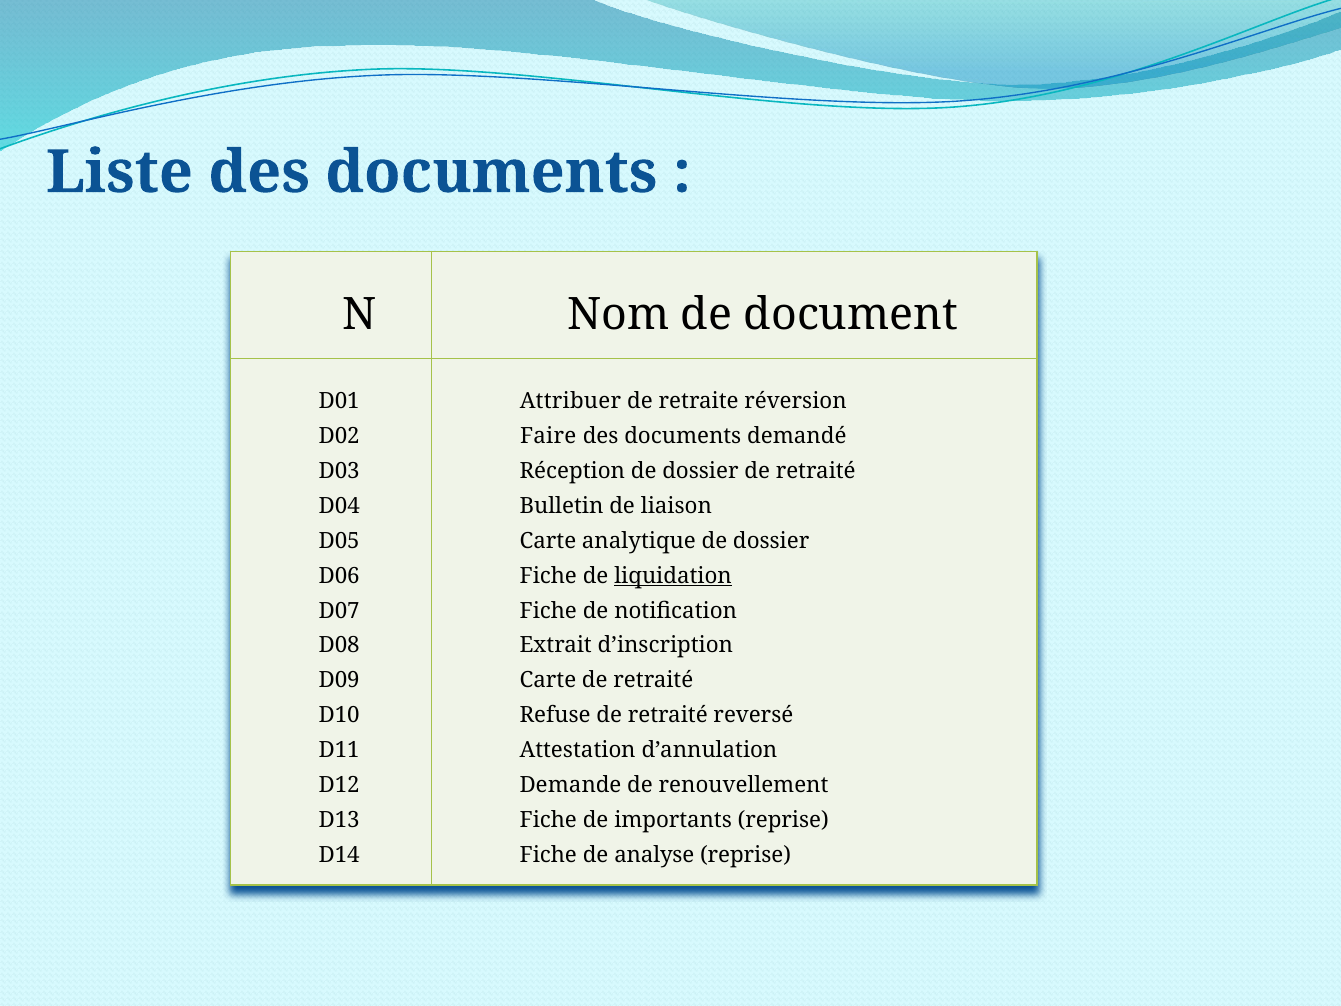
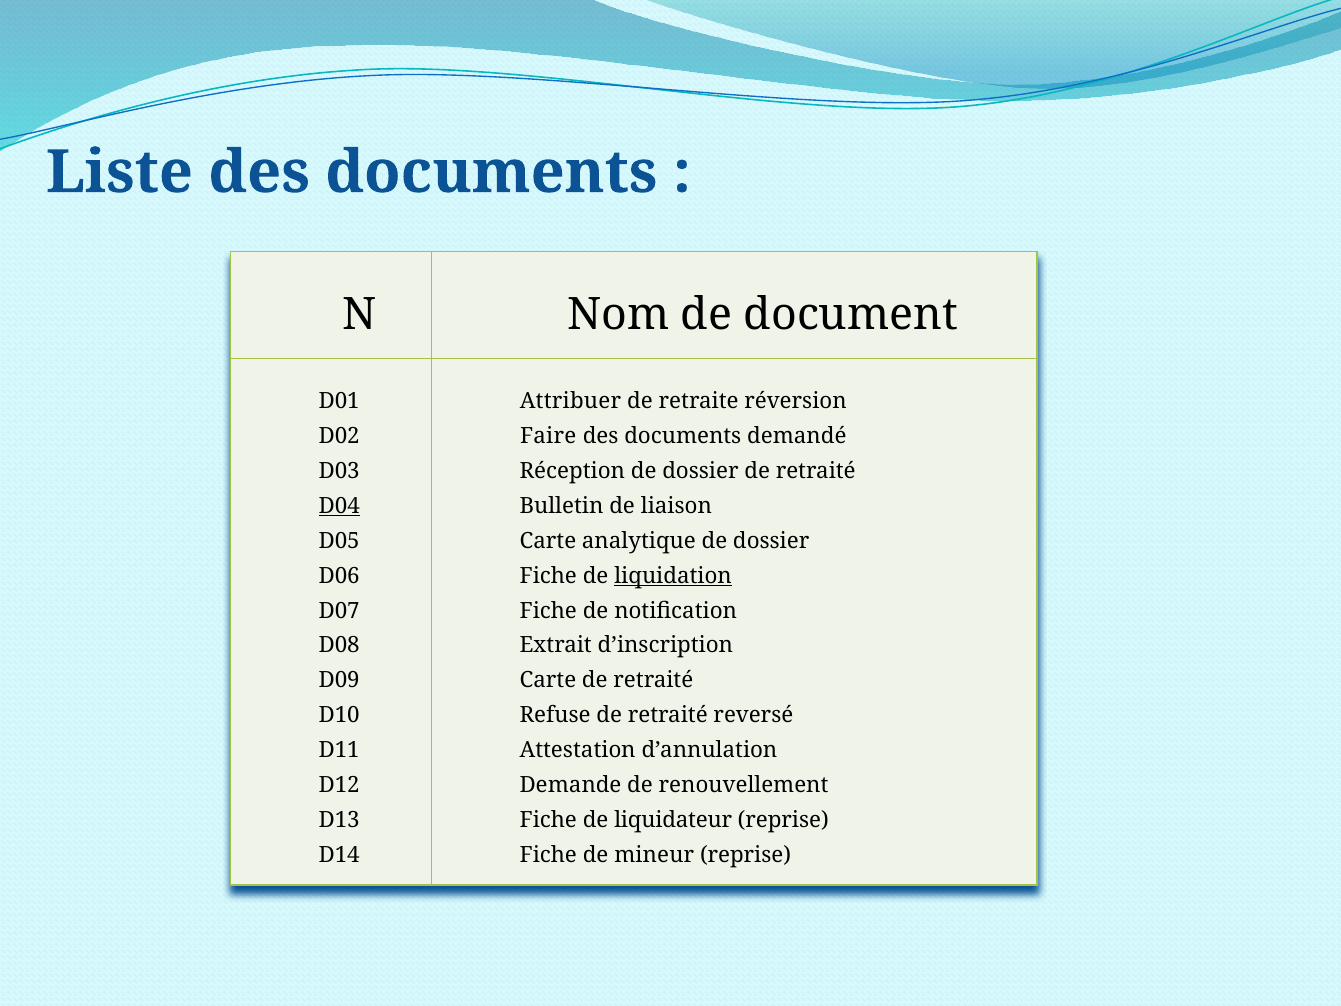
D04 underline: none -> present (339, 506)
importants: importants -> liquidateur (673, 820)
analyse: analyse -> mineur (654, 855)
